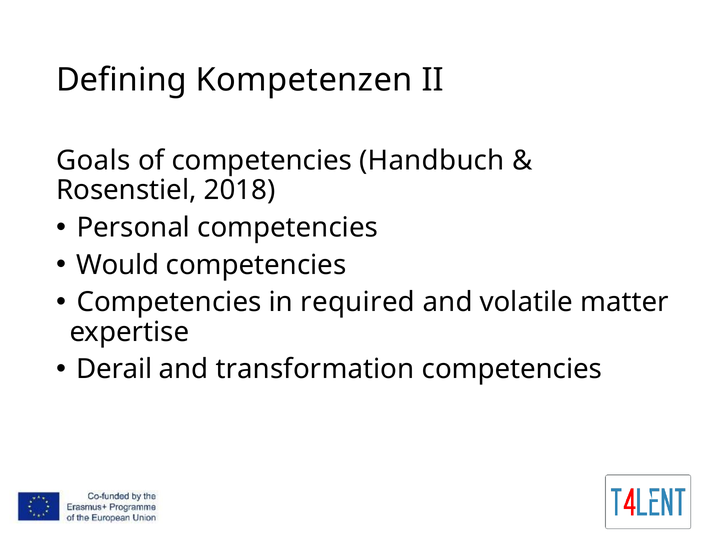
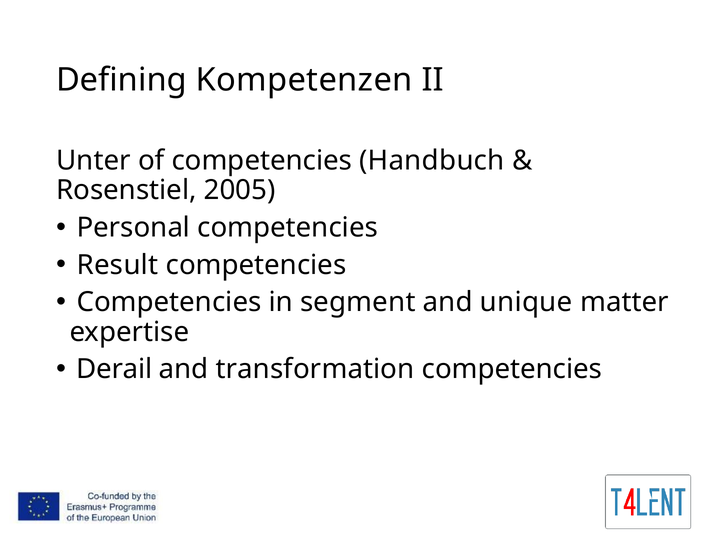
Goals: Goals -> Unter (94, 161)
2018: 2018 -> 2005 (240, 191)
Would: Would -> Result (117, 265)
required: required -> segment (358, 303)
volatile: volatile -> unique (526, 303)
